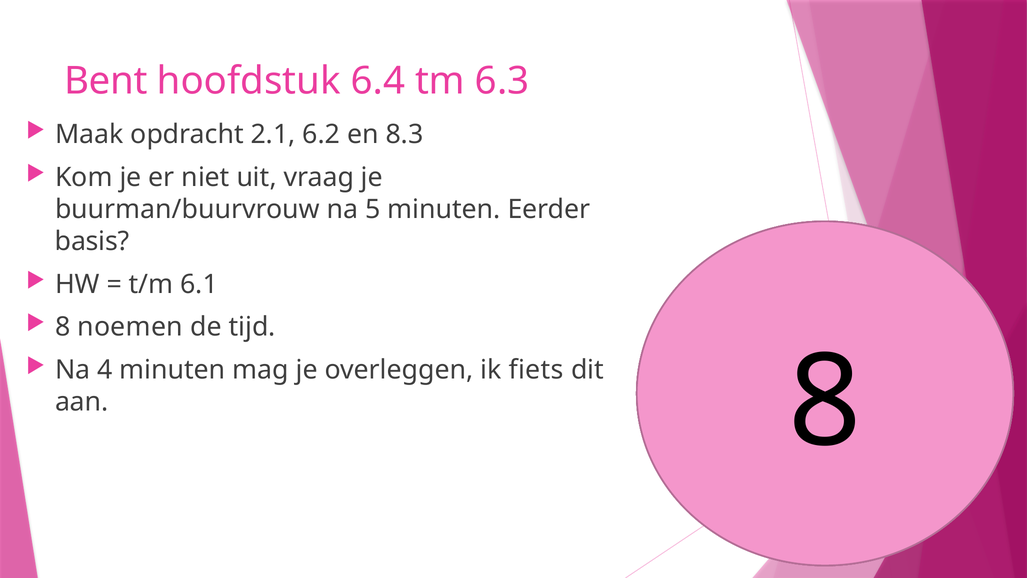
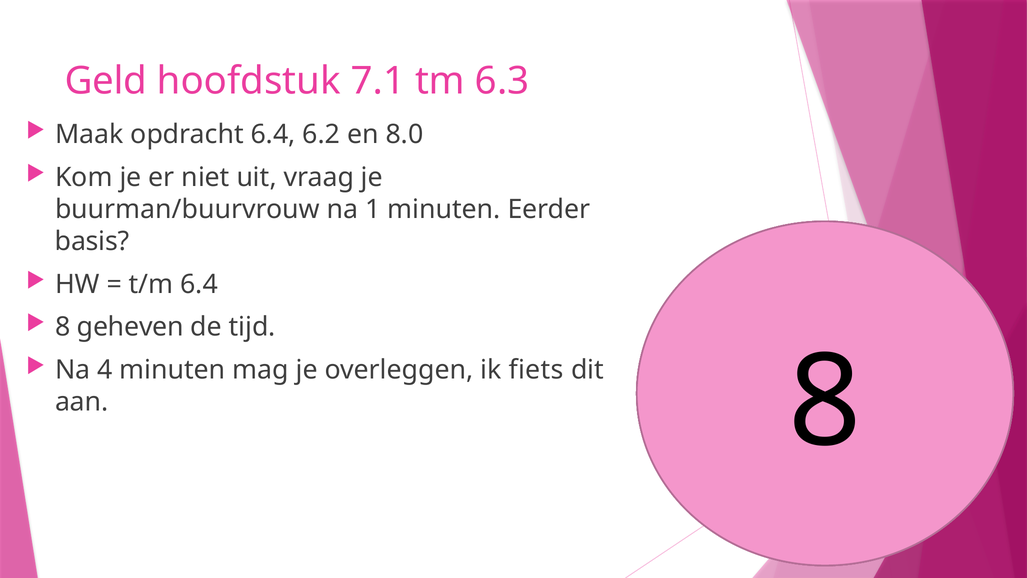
Bent: Bent -> Geld (106, 81)
6.4: 6.4 -> 7.1 (378, 81)
opdracht 2.1: 2.1 -> 6.4 (273, 135)
8.3: 8.3 -> 8.0 (404, 135)
5: 5 -> 1 (373, 209)
t/m 6.1: 6.1 -> 6.4 (199, 284)
noemen: noemen -> geheven (130, 327)
